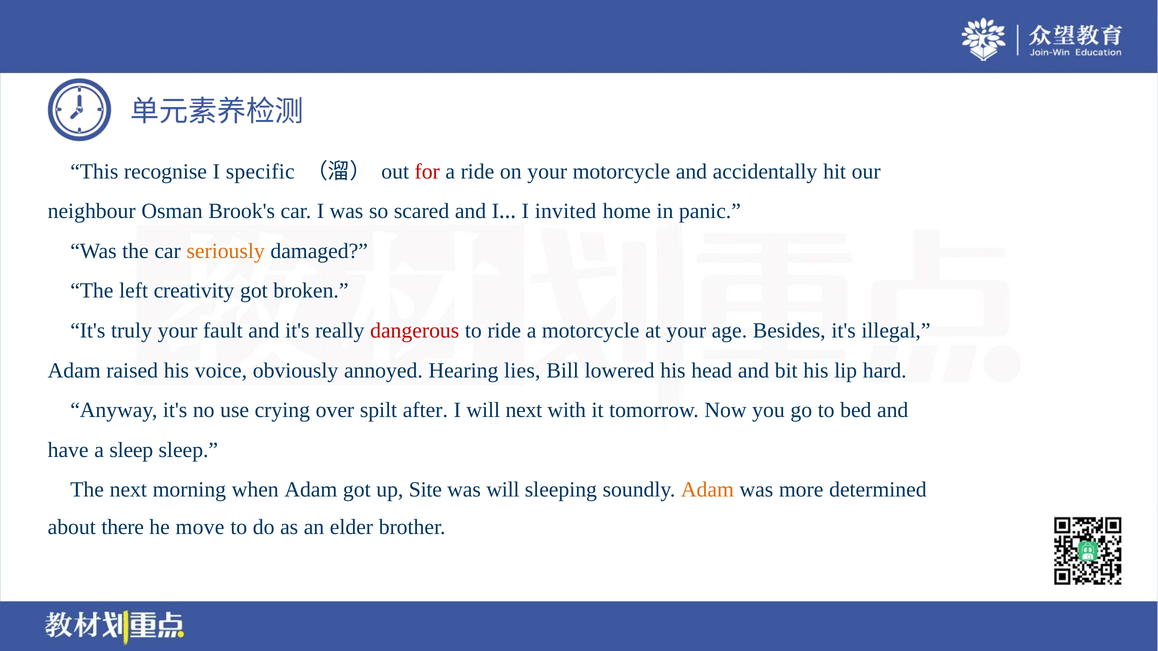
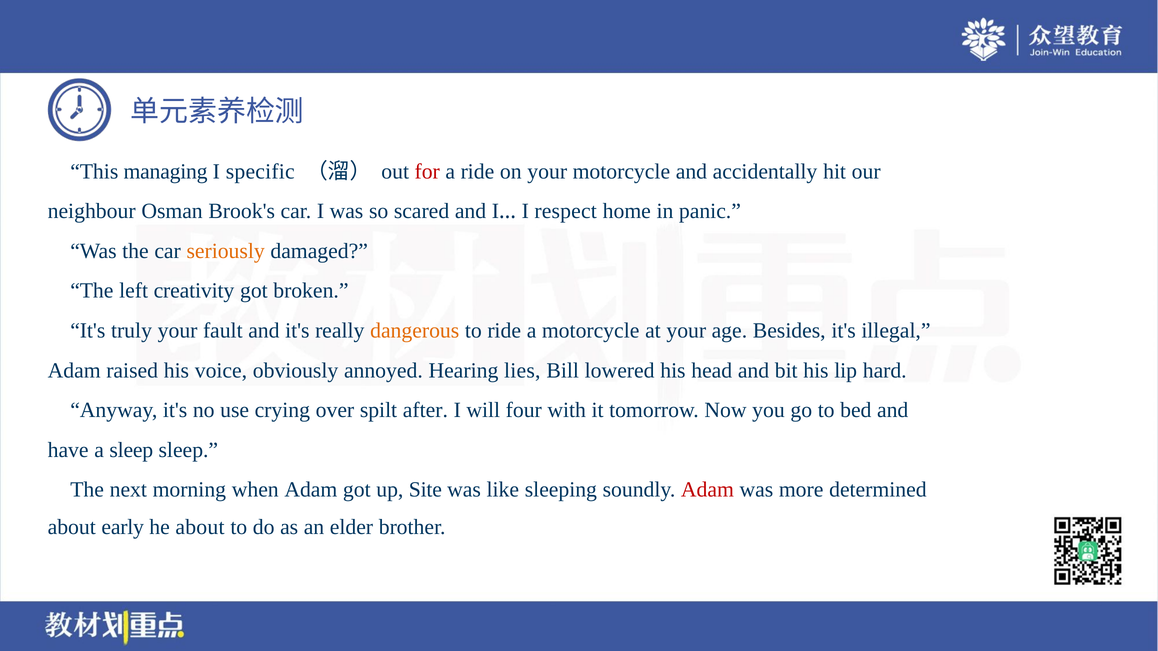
recognise: recognise -> managing (166, 172)
invited: invited -> respect (566, 211)
dangerous colour: red -> orange (415, 331)
will next: next -> four (524, 410)
was will: will -> like (503, 490)
Adam colour: orange -> red (707, 490)
there: there -> early (123, 527)
he move: move -> about (200, 527)
